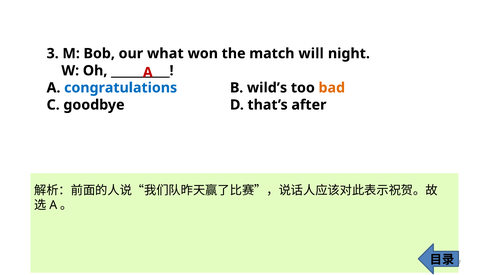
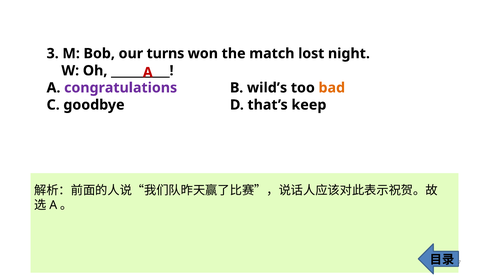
what: what -> turns (165, 54)
will: will -> lost (311, 54)
congratulations colour: blue -> purple (121, 88)
after: after -> keep (309, 105)
